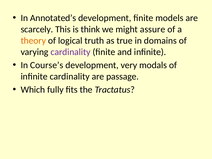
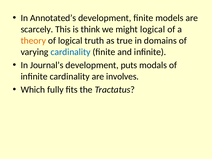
might assure: assure -> logical (153, 29)
cardinality colour: purple -> blue (71, 52)
Course’s: Course’s -> Journal’s (47, 65)
very: very -> puts (129, 65)
passage: passage -> involves (123, 76)
